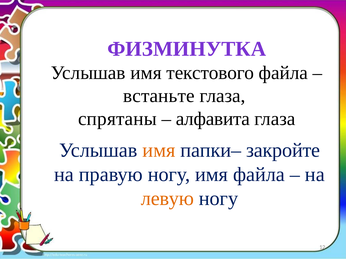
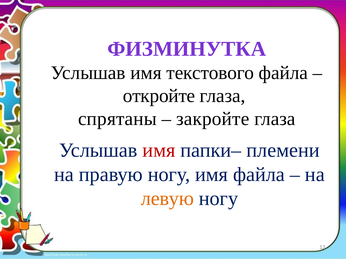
встаньте: встаньте -> откройте (159, 96)
алфавита: алфавита -> закройте (213, 119)
имя colour: orange -> red (159, 151)
закройте: закройте -> племени (283, 151)
